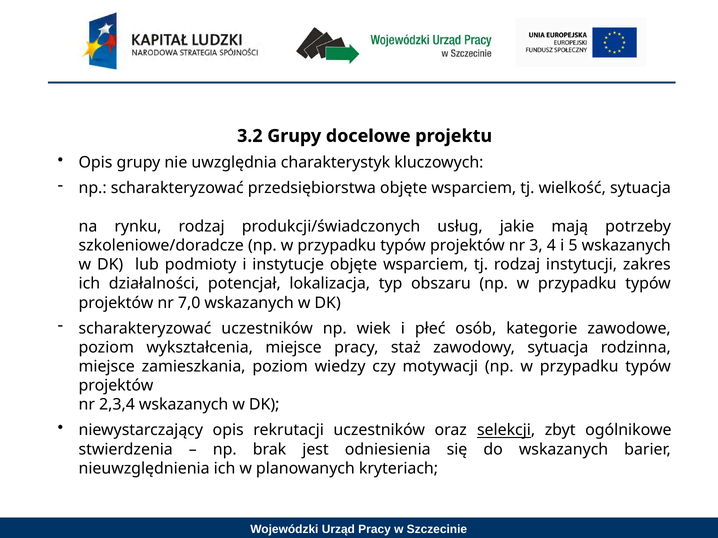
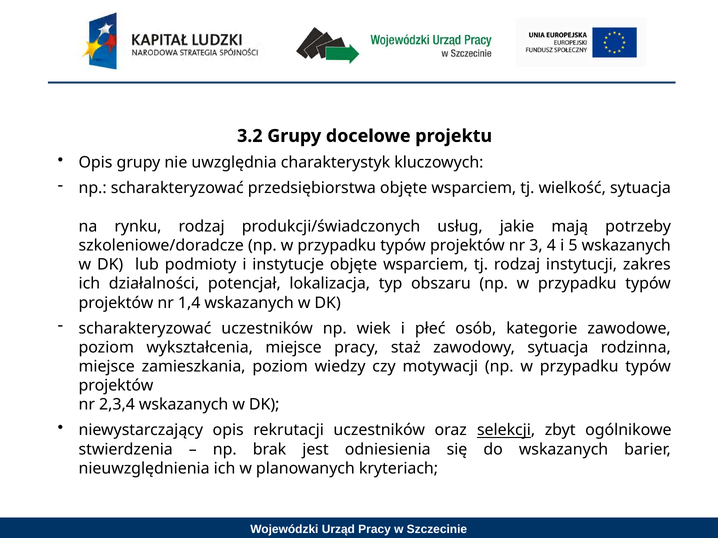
7,0: 7,0 -> 1,4 (189, 303)
